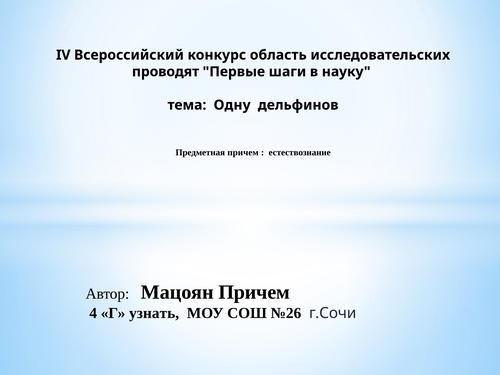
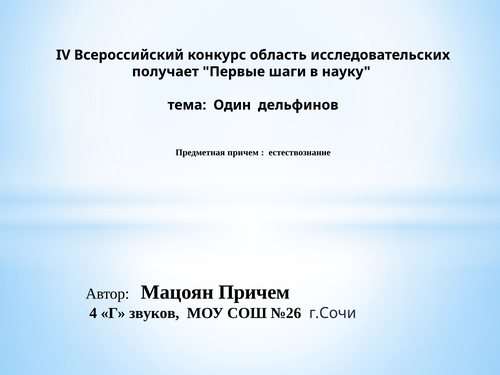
проводят: проводят -> получает (165, 72)
Одну: Одну -> Один (232, 105)
узнать: узнать -> звуков (154, 313)
